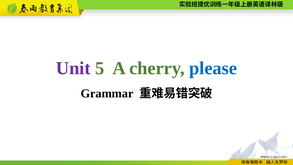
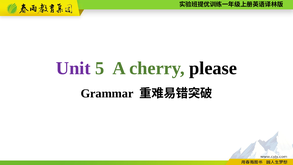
please colour: blue -> black (213, 68)
